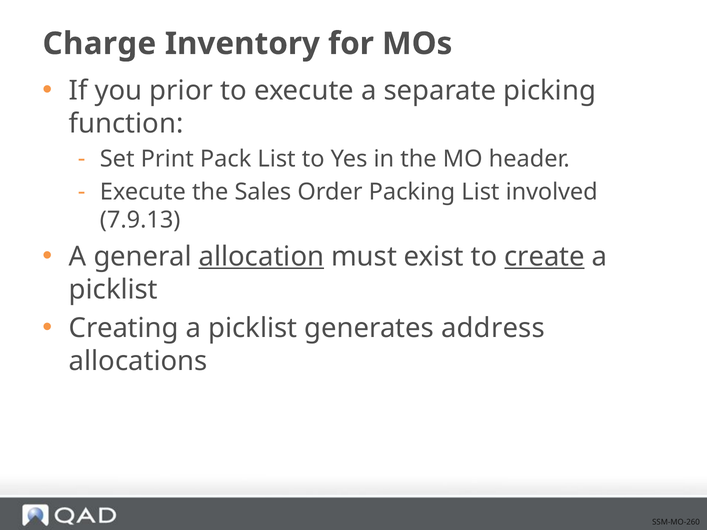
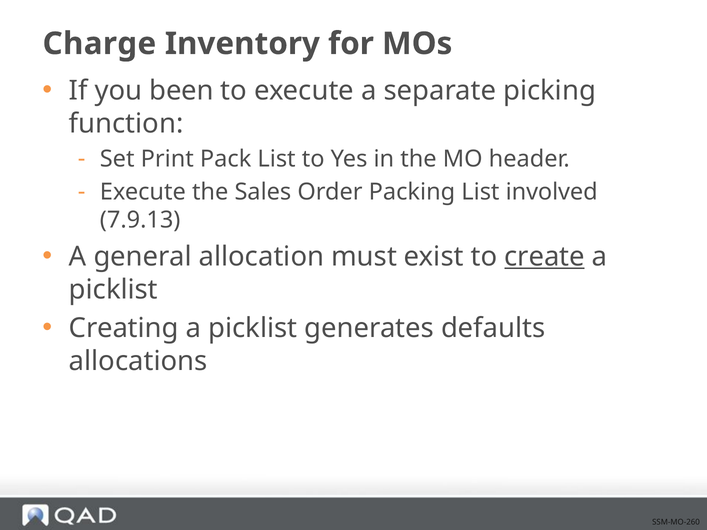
prior: prior -> been (182, 91)
allocation underline: present -> none (261, 257)
address: address -> defaults (493, 328)
